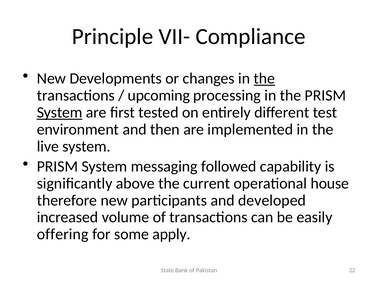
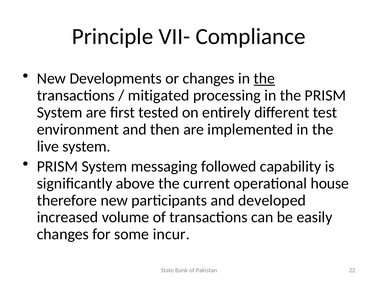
upcoming: upcoming -> mitigated (159, 96)
System underline: present -> none (60, 113)
offering: offering -> changes (63, 235)
apply: apply -> incur (171, 235)
